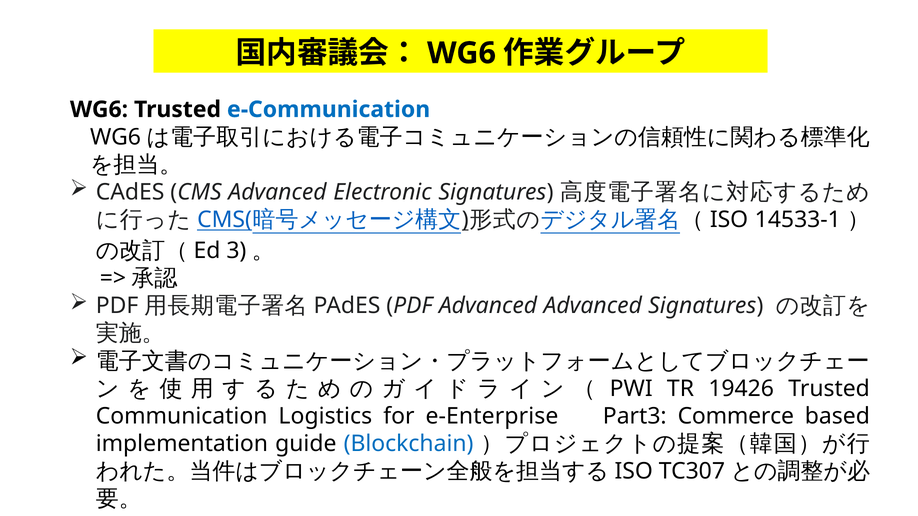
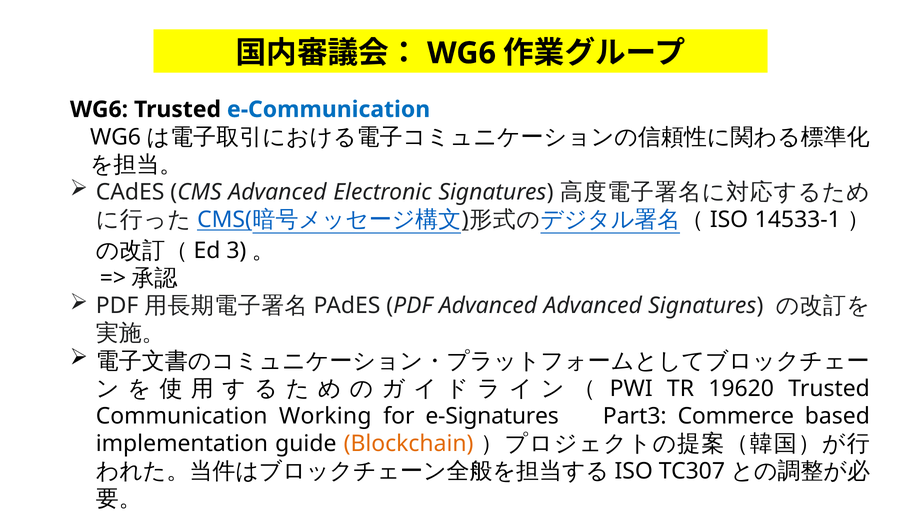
19426: 19426 -> 19620 (741, 389)
Logistics: Logistics -> Working (325, 416)
e-Enterprise: e-Enterprise -> e-Signatures (492, 416)
Blockchain colour: blue -> orange (409, 444)
